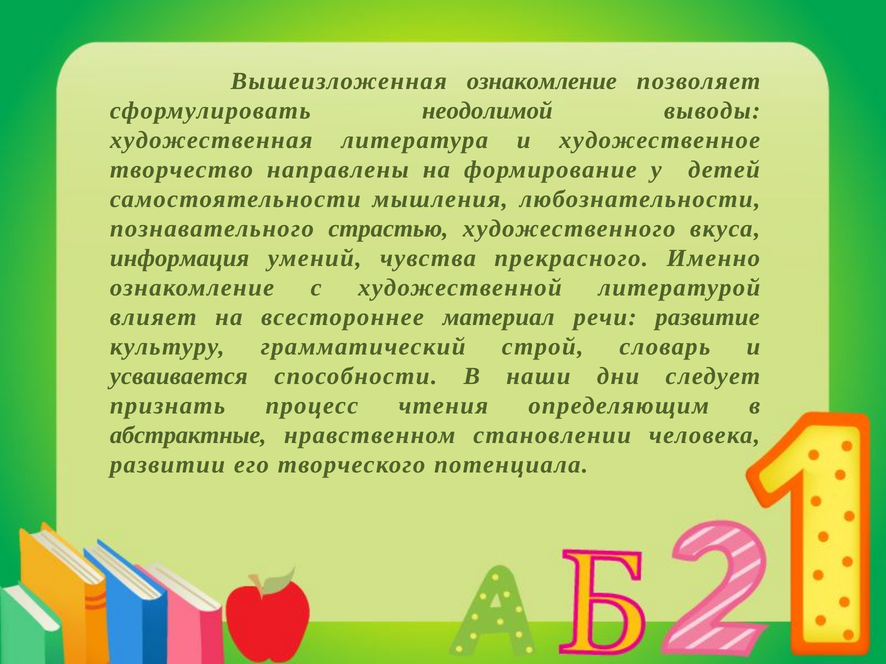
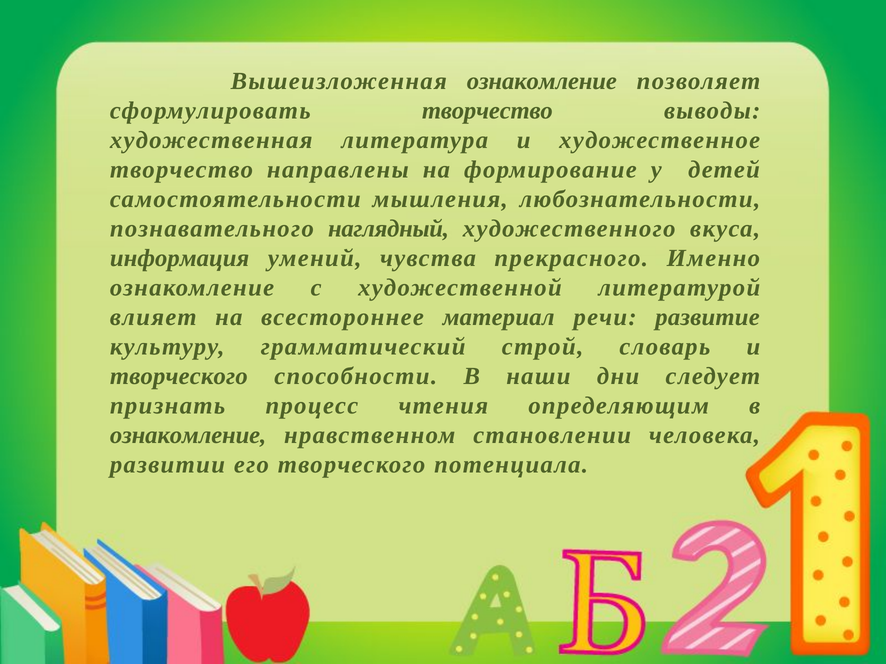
сформулировать неодолимой: неодолимой -> творчество (487, 111)
страстью: страстью -> наглядный (388, 229)
усваивается: усваивается -> творческого (179, 377)
абстрактные: абстрактные -> ознакомление (188, 436)
